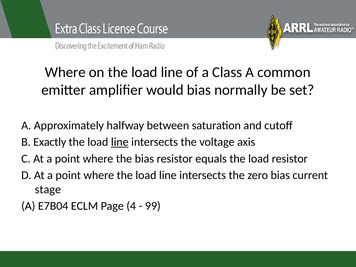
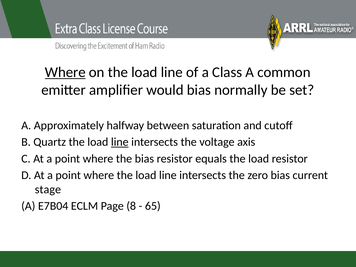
Where underline: none -> present (65, 72)
Exactly: Exactly -> Quartz (50, 142)
4: 4 -> 8 (131, 206)
99: 99 -> 65 (153, 206)
